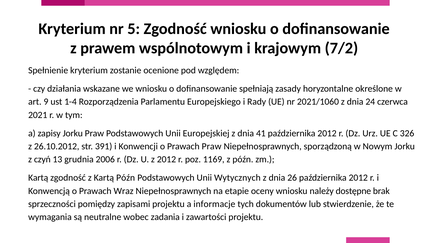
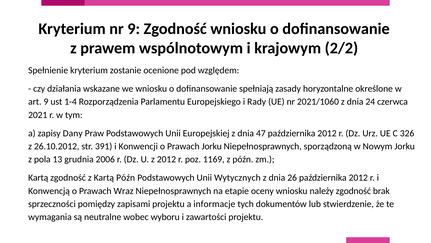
nr 5: 5 -> 9 (134, 29)
7/2: 7/2 -> 2/2 (341, 48)
zapisy Jorku: Jorku -> Dany (73, 133)
41: 41 -> 47 (261, 133)
Prawach Praw: Praw -> Jorku (212, 146)
czyń: czyń -> pola (42, 159)
należy dostępne: dostępne -> zgodność (353, 190)
zadania: zadania -> wyboru (165, 216)
